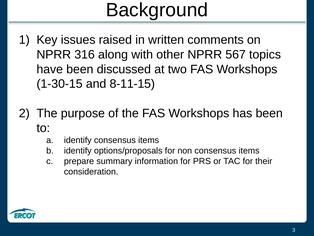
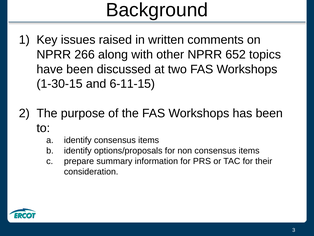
316: 316 -> 266 (85, 54)
567: 567 -> 652 (236, 54)
8-11-15: 8-11-15 -> 6-11-15 (132, 84)
